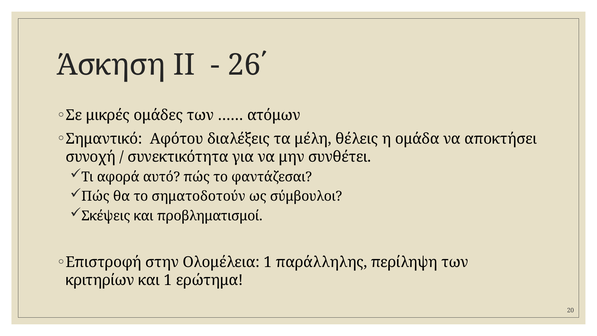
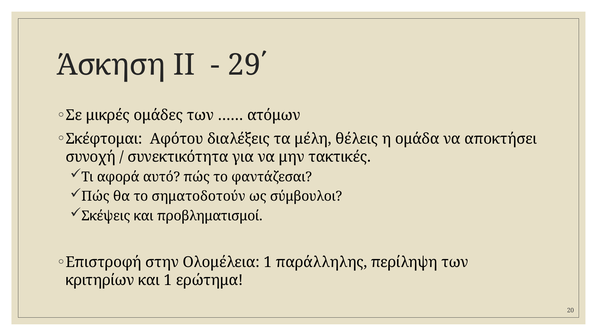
26΄: 26΄ -> 29΄ (248, 65)
Σημαντικό: Σημαντικό -> Σκέφτομαι (104, 139)
συνθέτει: συνθέτει -> τακτικές (340, 157)
